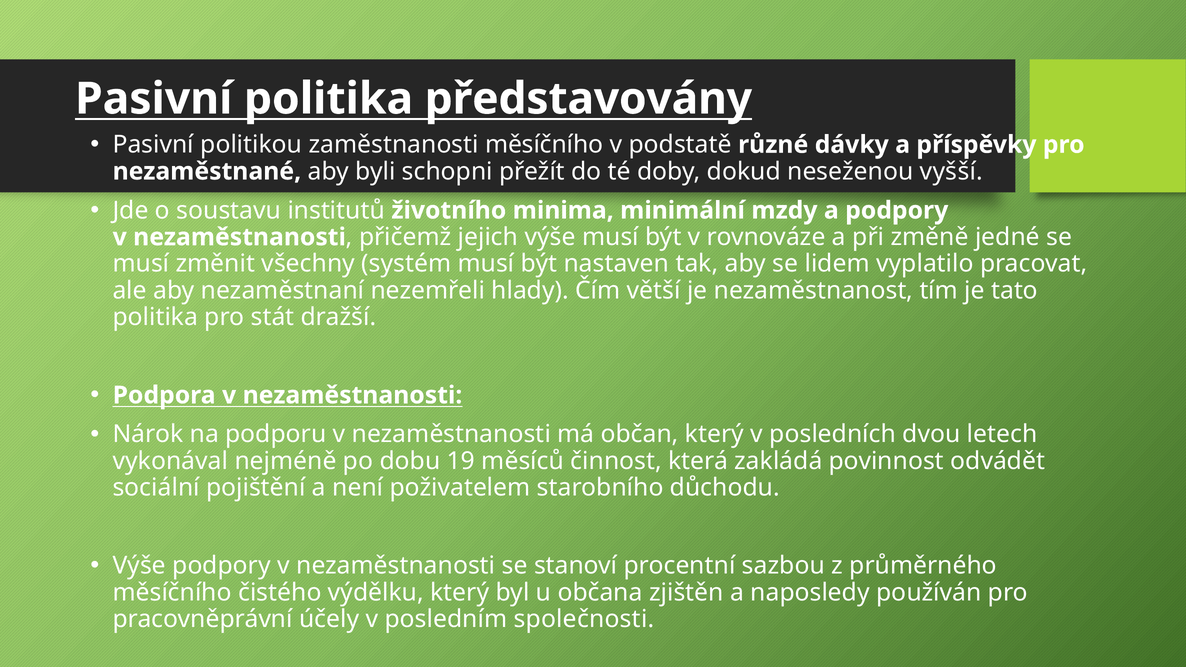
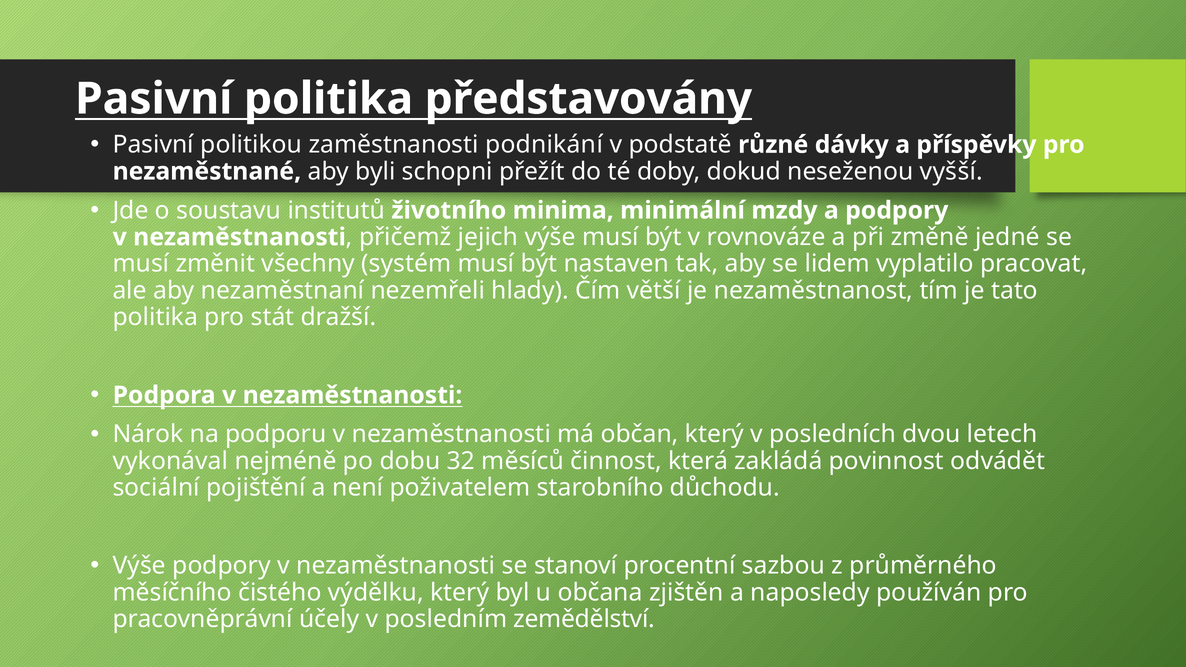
zaměstnanosti měsíčního: měsíčního -> podnikání (544, 145)
19: 19 -> 32 (461, 461)
společnosti: společnosti -> zemědělství (584, 619)
